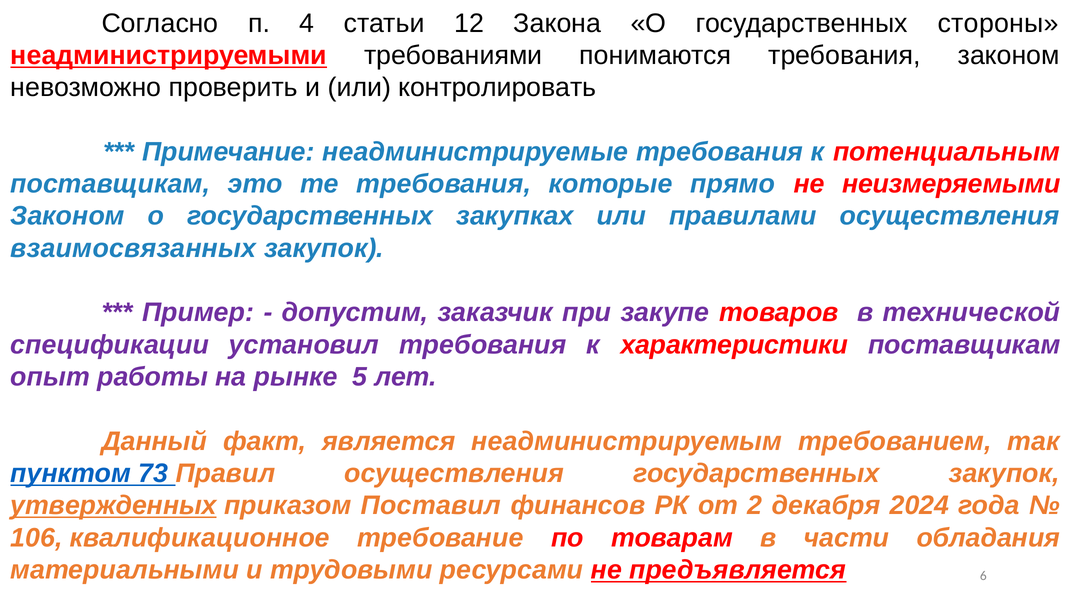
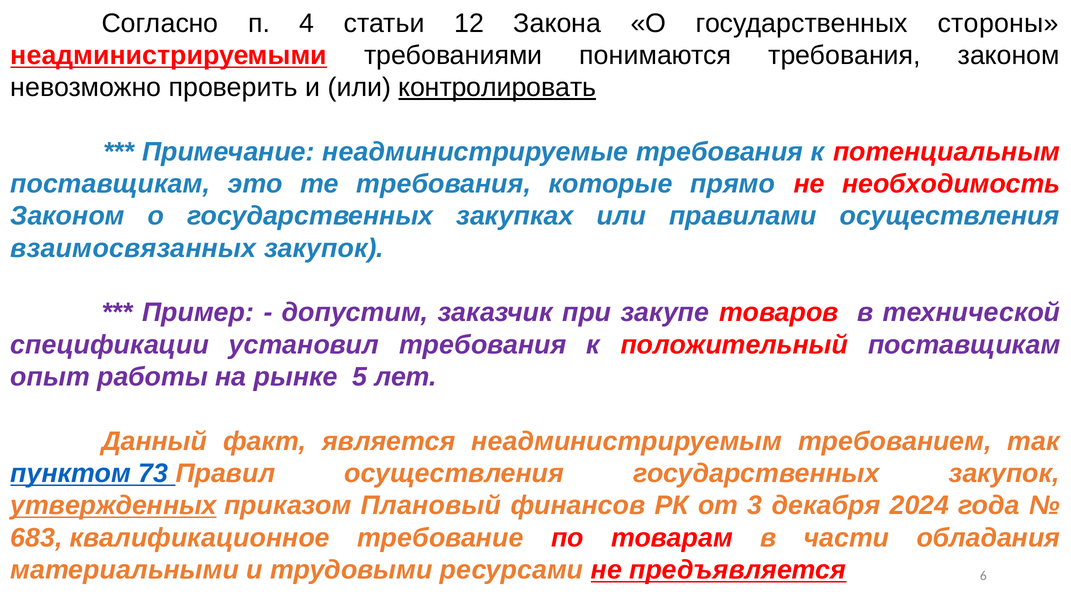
контролировать underline: none -> present (497, 87)
неизмеряемыми: неизмеряемыми -> необходимость (951, 184)
характеристики: характеристики -> положительный (734, 344)
Поставил: Поставил -> Плановый (431, 505)
2: 2 -> 3 (755, 505)
106: 106 -> 683 (37, 537)
